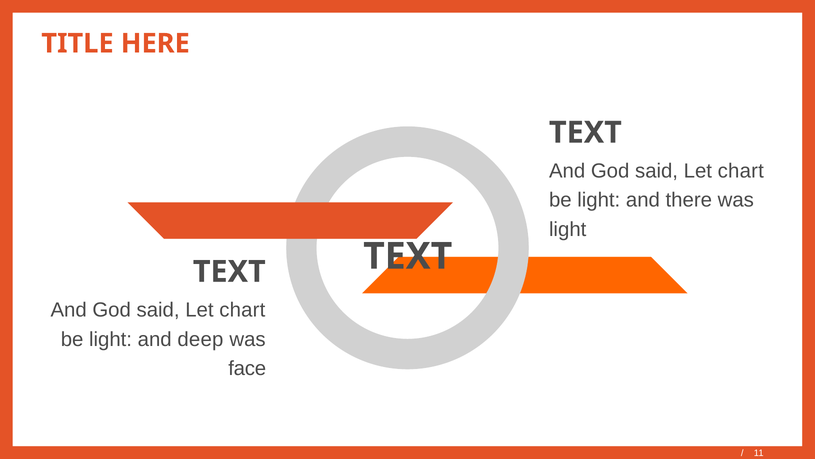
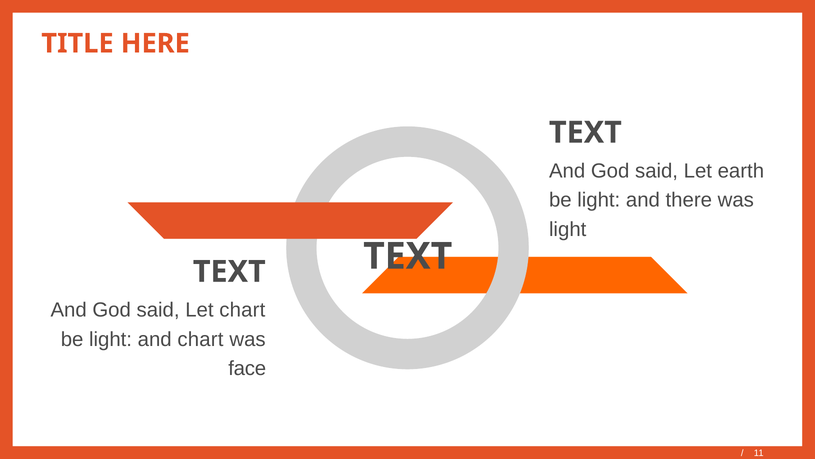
chart: chart -> earth (741, 171)
and deep: deep -> chart (200, 339)
